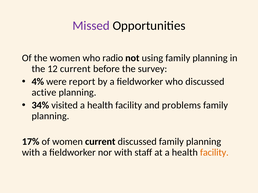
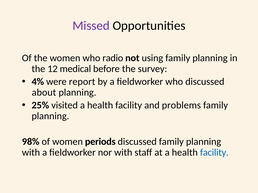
12 current: current -> medical (75, 69)
active: active -> about (44, 93)
34%: 34% -> 25% (40, 106)
17%: 17% -> 98% (31, 142)
women current: current -> periods (100, 142)
facility colour: orange -> blue (214, 153)
